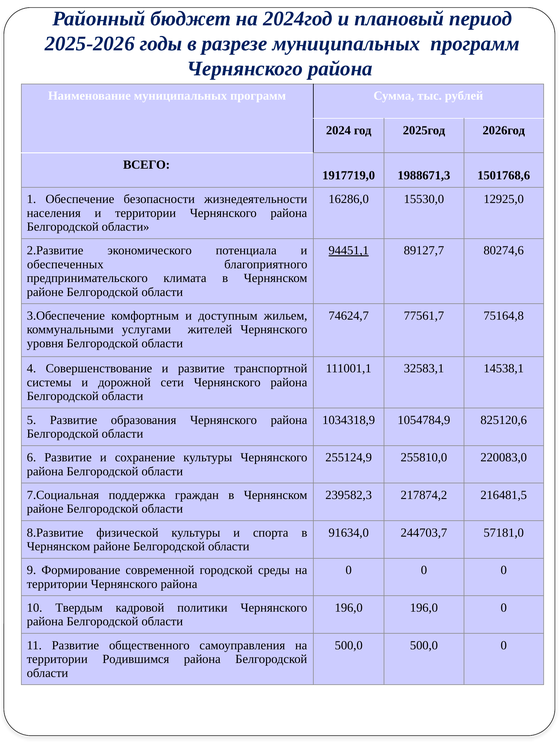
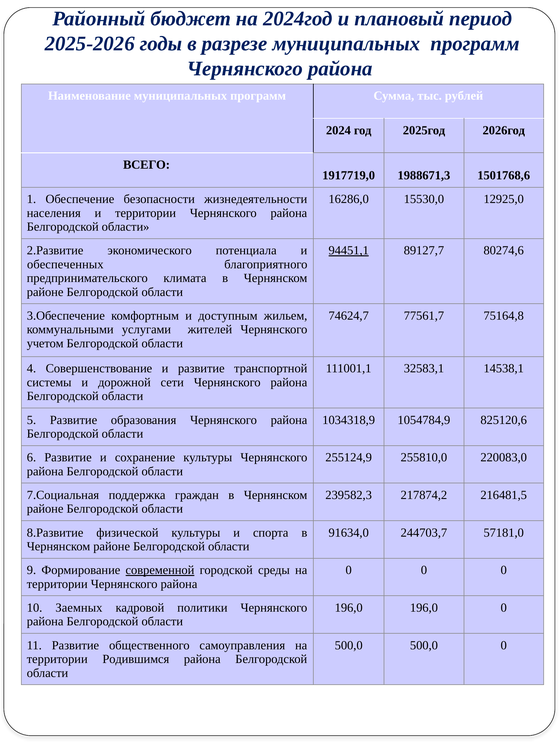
уровня: уровня -> учетом (45, 343)
современной underline: none -> present (160, 570)
Твердым: Твердым -> Заемных (79, 607)
